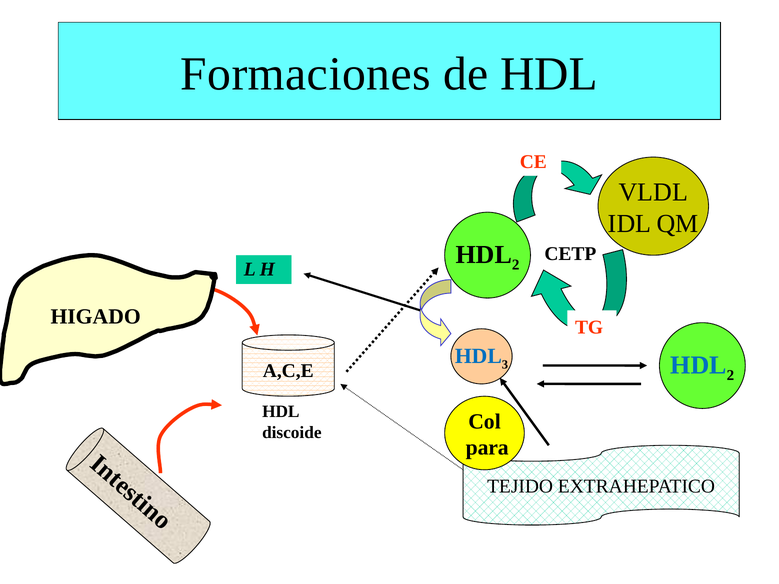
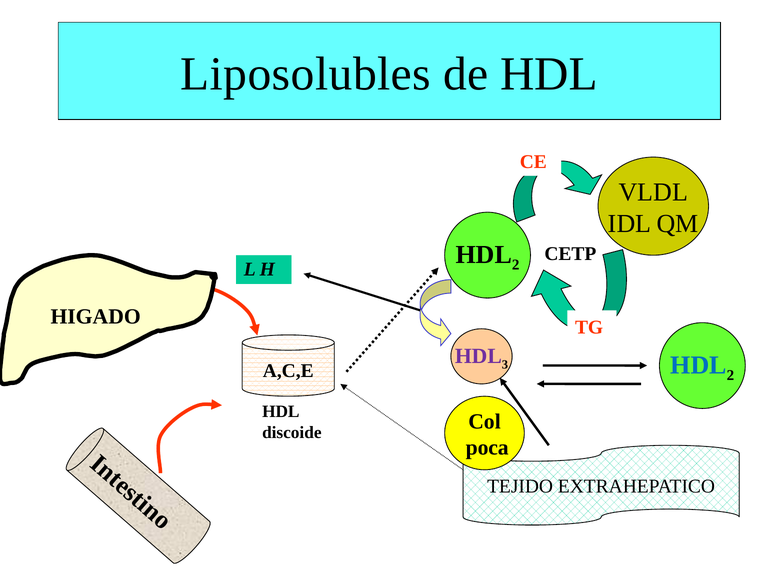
Formaciones: Formaciones -> Liposolubles (306, 74)
HDL colour: blue -> purple (478, 356)
para: para -> poca (487, 448)
